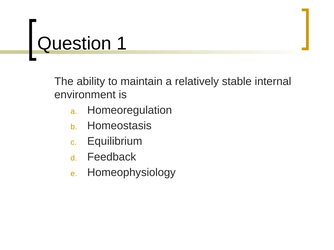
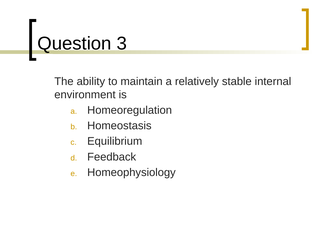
1: 1 -> 3 (122, 44)
